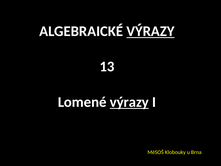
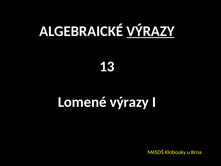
výrazy underline: present -> none (129, 102)
